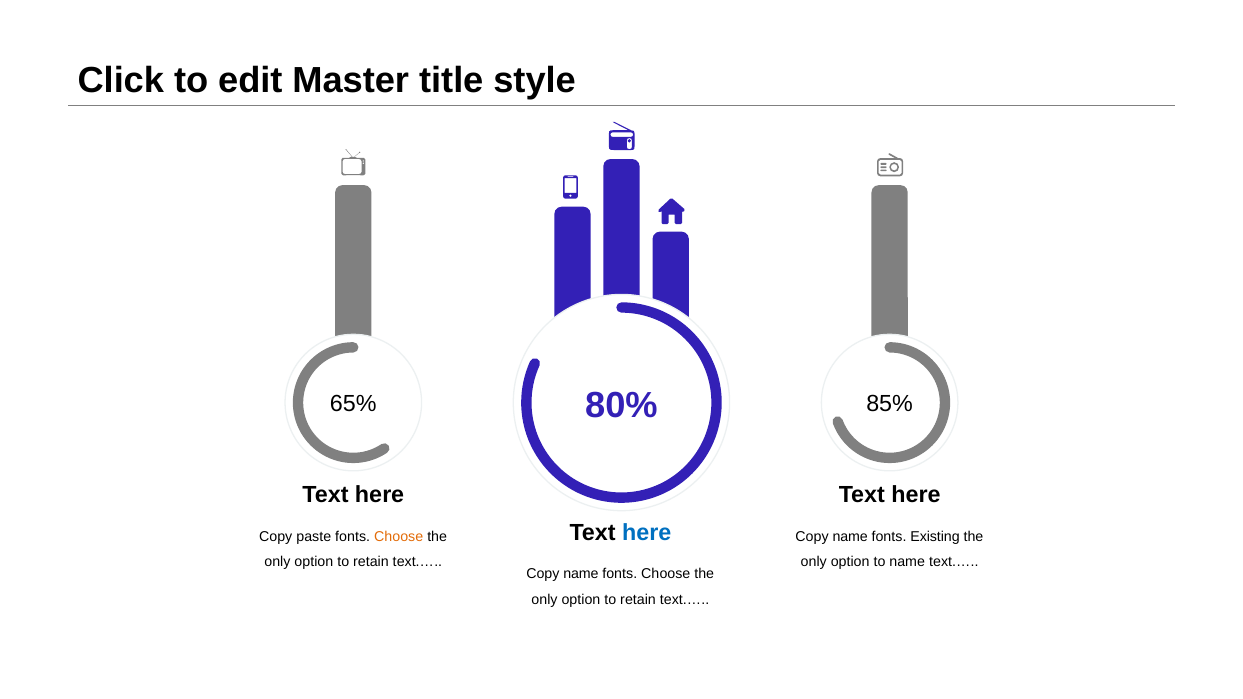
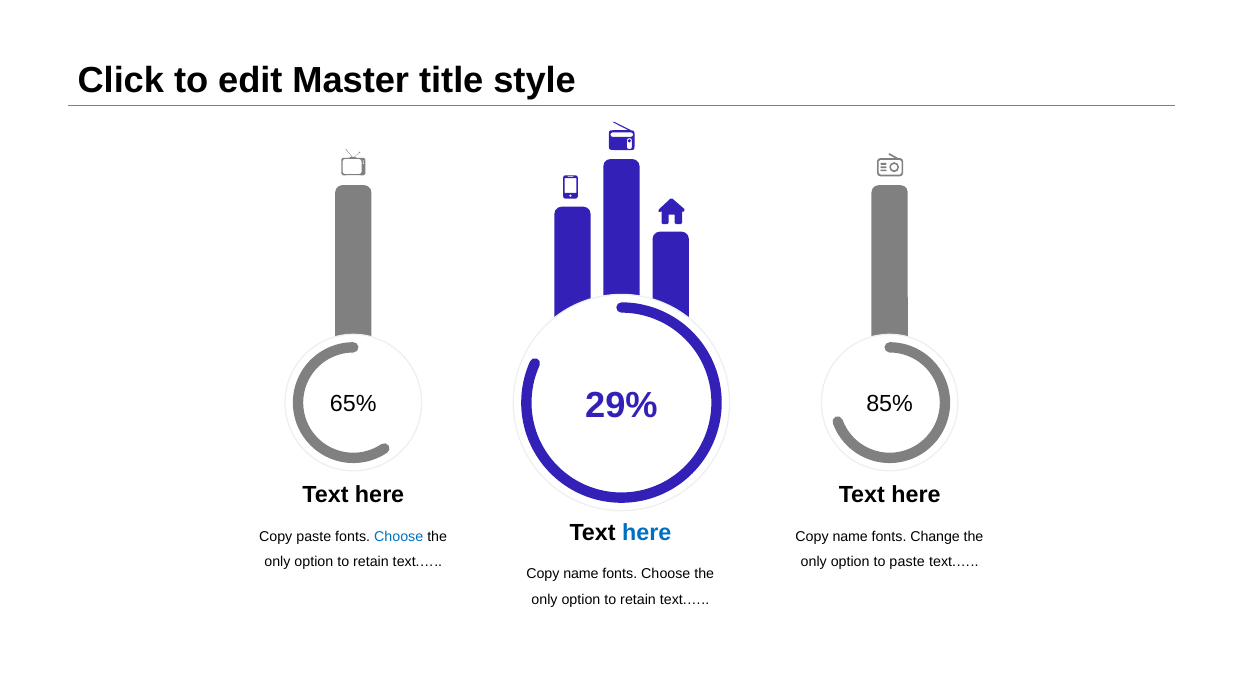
80%: 80% -> 29% (621, 405)
Choose colour: orange -> blue (399, 537)
Existing: Existing -> Change (935, 537)
to name: name -> paste (907, 562)
